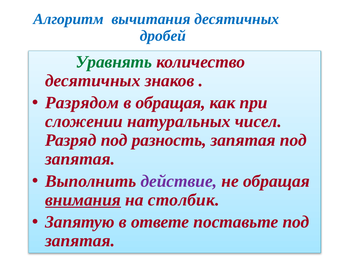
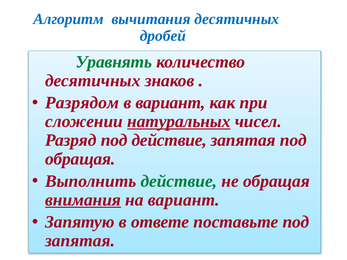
в обращая: обращая -> вариант (171, 103)
натуральных underline: none -> present (179, 122)
под разность: разность -> действие (169, 140)
запятая: запятая -> обращая (80, 159)
действие colour: purple -> green (179, 181)
на столбик: столбик -> вариант (184, 200)
